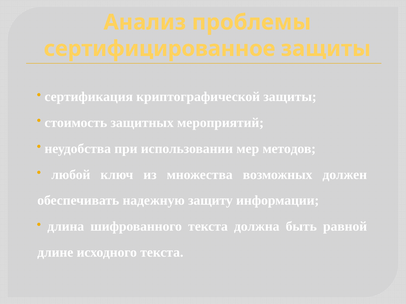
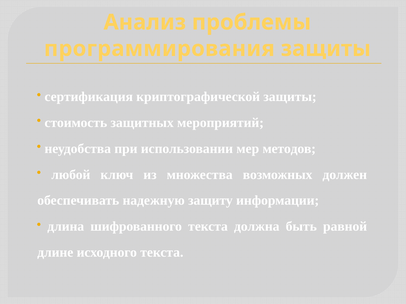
сертифицированное: сертифицированное -> программирования (159, 49)
